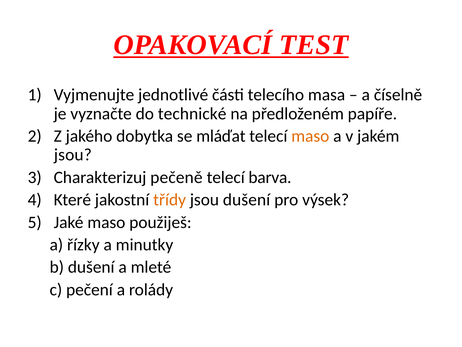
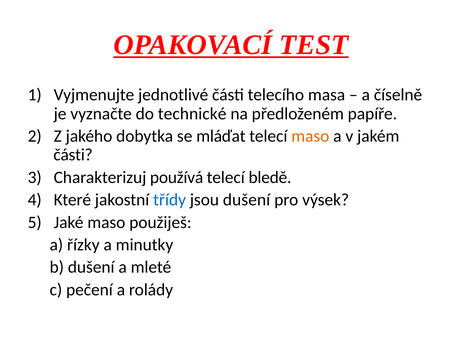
jsou: jsou -> části (73, 155)
pečeně: pečeně -> používá (177, 177)
barva: barva -> bledě (270, 177)
třídy colour: orange -> blue (170, 200)
